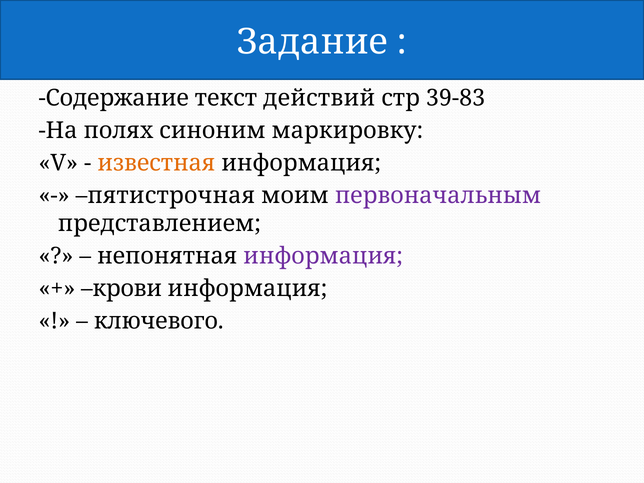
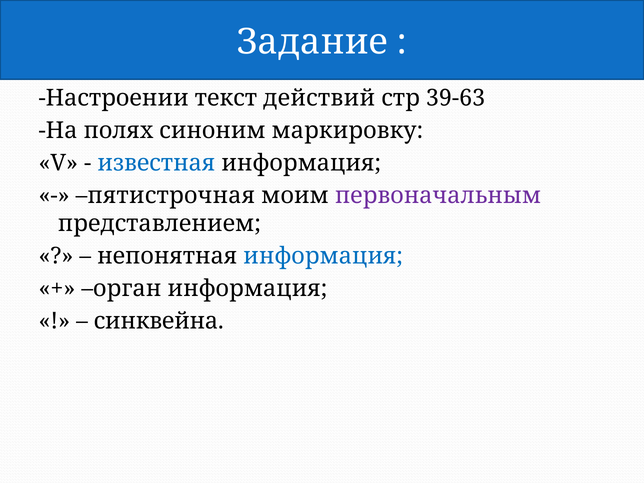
Содержание: Содержание -> Настроении (114, 98)
39-83: 39-83 -> 39-63 (456, 98)
известная colour: orange -> blue (156, 163)
информация colour: purple -> blue (323, 256)
крови: крови -> орган (121, 288)
ключевого: ключевого -> синквейна (159, 321)
